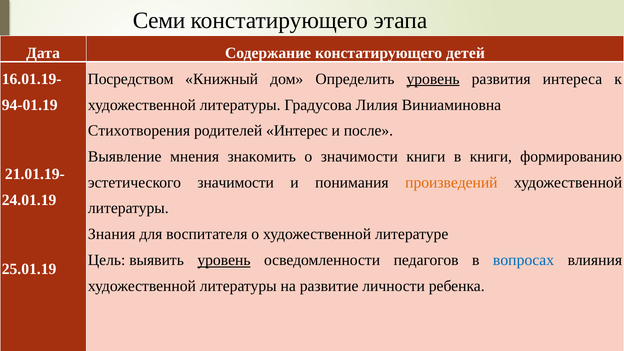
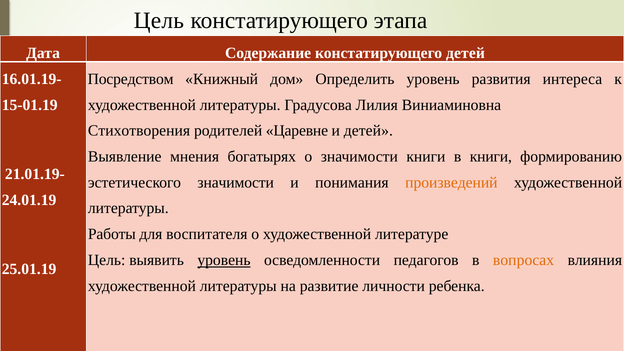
Семи: Семи -> Цель (159, 21)
уровень underline: present -> none (433, 79)
94-01.19: 94-01.19 -> 15-01.19 (30, 105)
Интерес: Интерес -> Царевне (297, 131)
и после: после -> детей (368, 131)
знакомить: знакомить -> богатырях (262, 157)
Знания: Знания -> Работы (112, 234)
вопросах colour: blue -> orange (524, 260)
